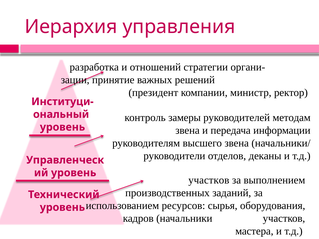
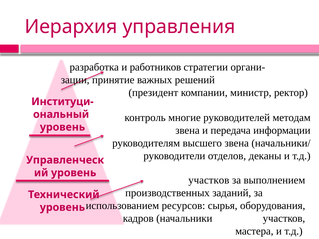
отношений: отношений -> работников (155, 67)
замеры: замеры -> многие (185, 118)
